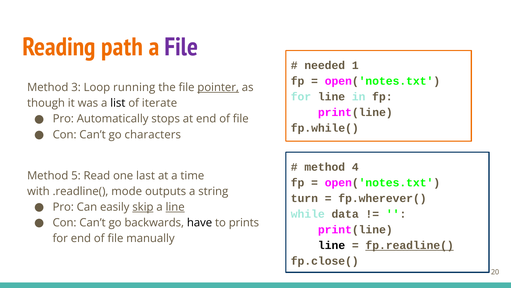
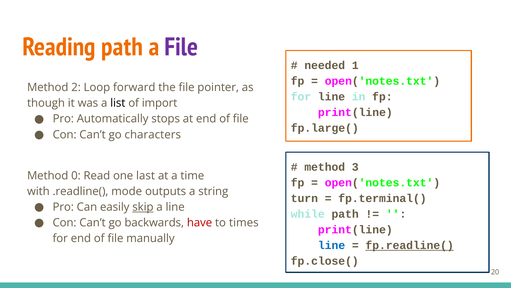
3: 3 -> 2 (76, 87)
running: running -> forward (134, 87)
pointer underline: present -> none (218, 87)
iterate: iterate -> import (160, 103)
fp.while(: fp.while( -> fp.large( (325, 128)
4: 4 -> 3 (355, 167)
5: 5 -> 0 (76, 175)
fp.wherever(: fp.wherever( -> fp.terminal( (382, 198)
line underline: present -> none (175, 207)
while data: data -> path (345, 214)
have colour: black -> red (200, 222)
prints: prints -> times (244, 222)
line colour: black -> blue (332, 245)
